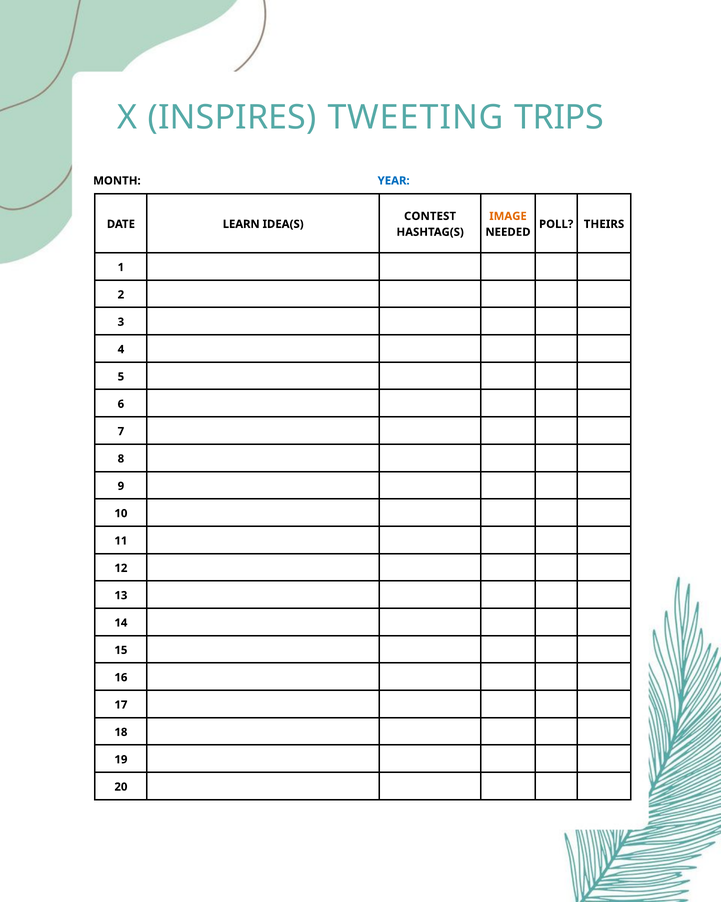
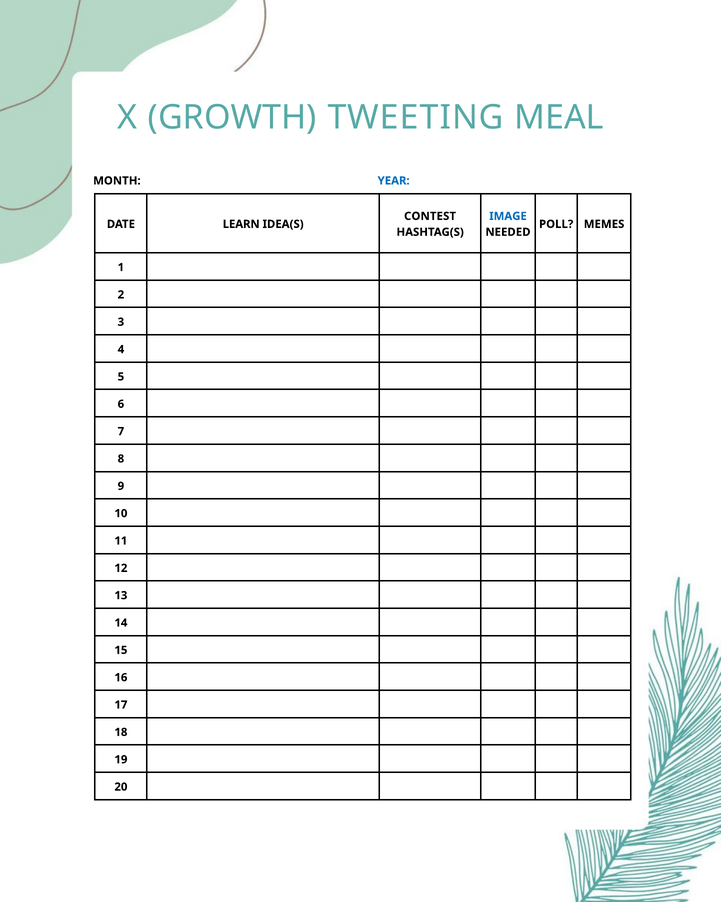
INSPIRES: INSPIRES -> GROWTH (232, 117)
TRIPS: TRIPS -> MEAL (559, 117)
IMAGE colour: orange -> blue (508, 216)
THEIRS: THEIRS -> MEMES (604, 224)
